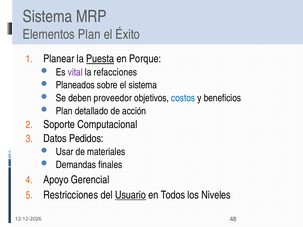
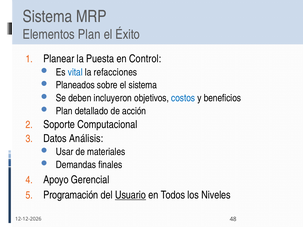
Puesta underline: present -> none (100, 59)
Porque: Porque -> Control (145, 59)
vital colour: purple -> blue (75, 72)
proveedor: proveedor -> incluyeron (113, 98)
Pedidos: Pedidos -> Análisis (86, 139)
Restricciones: Restricciones -> Programación (71, 195)
